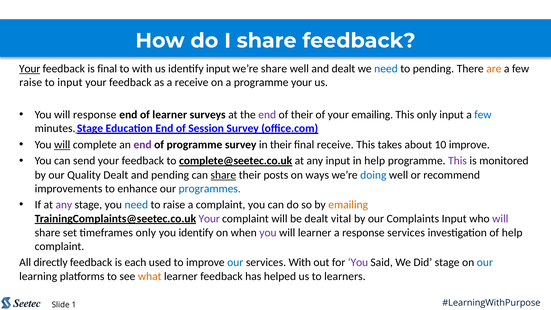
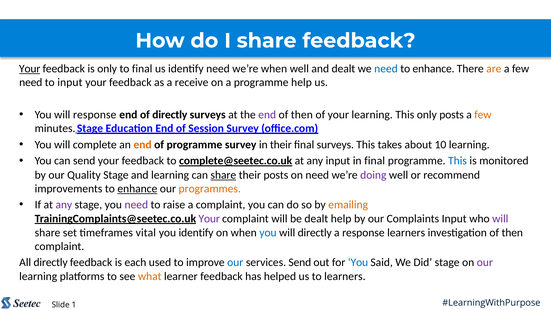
is final: final -> only (107, 69)
to with: with -> final (142, 69)
identify input: input -> need (218, 69)
we’re share: share -> when (274, 69)
pending: pending -> enhance (434, 69)
raise: raise -> need (31, 82)
programme your: your -> help (301, 82)
of learner: learner -> directly (170, 115)
their: their -> then (302, 115)
your emailing: emailing -> learning (372, 115)
only input: input -> posts (452, 115)
few colour: blue -> orange (483, 115)
will underline: present -> none (62, 145)
end colour: purple -> orange (143, 145)
final receive: receive -> surveys (335, 145)
10 improve: improve -> learning (469, 145)
in help: help -> final (375, 161)
This colour: purple -> blue (458, 161)
Quality Dealt: Dealt -> Stage (116, 175)
and pending: pending -> learning (170, 175)
on ways: ways -> need (317, 175)
doing colour: blue -> purple (373, 175)
enhance underline: none -> present (137, 189)
programmes colour: blue -> orange (210, 189)
need colour: blue -> purple (136, 205)
dealt vital: vital -> help (341, 219)
timeframes only: only -> vital (146, 233)
you colour: purple -> blue (268, 233)
will learner: learner -> directly (315, 233)
response services: services -> learners (406, 233)
investigation of help: help -> then (512, 233)
services With: With -> Send (300, 262)
You colour: purple -> blue (358, 262)
our colour: blue -> purple (485, 262)
